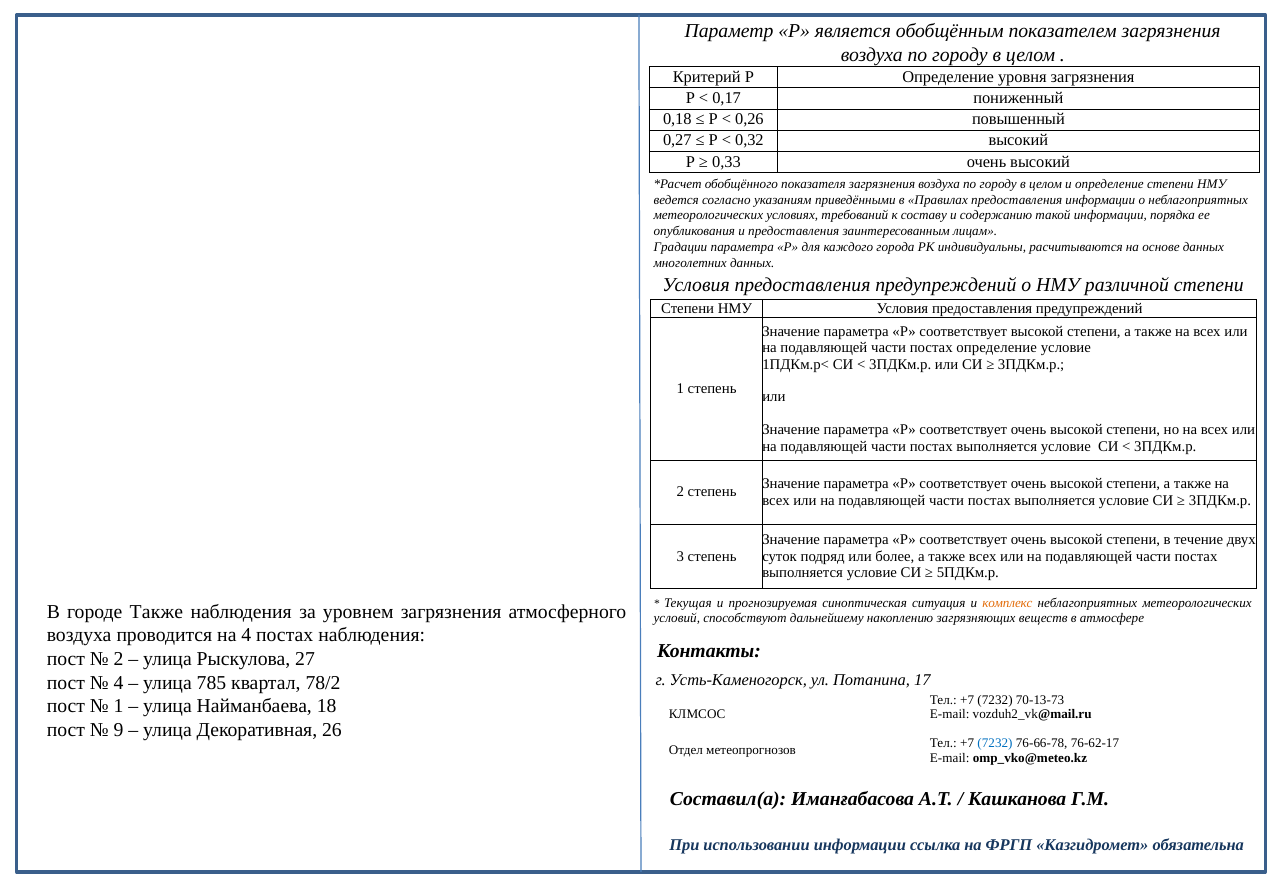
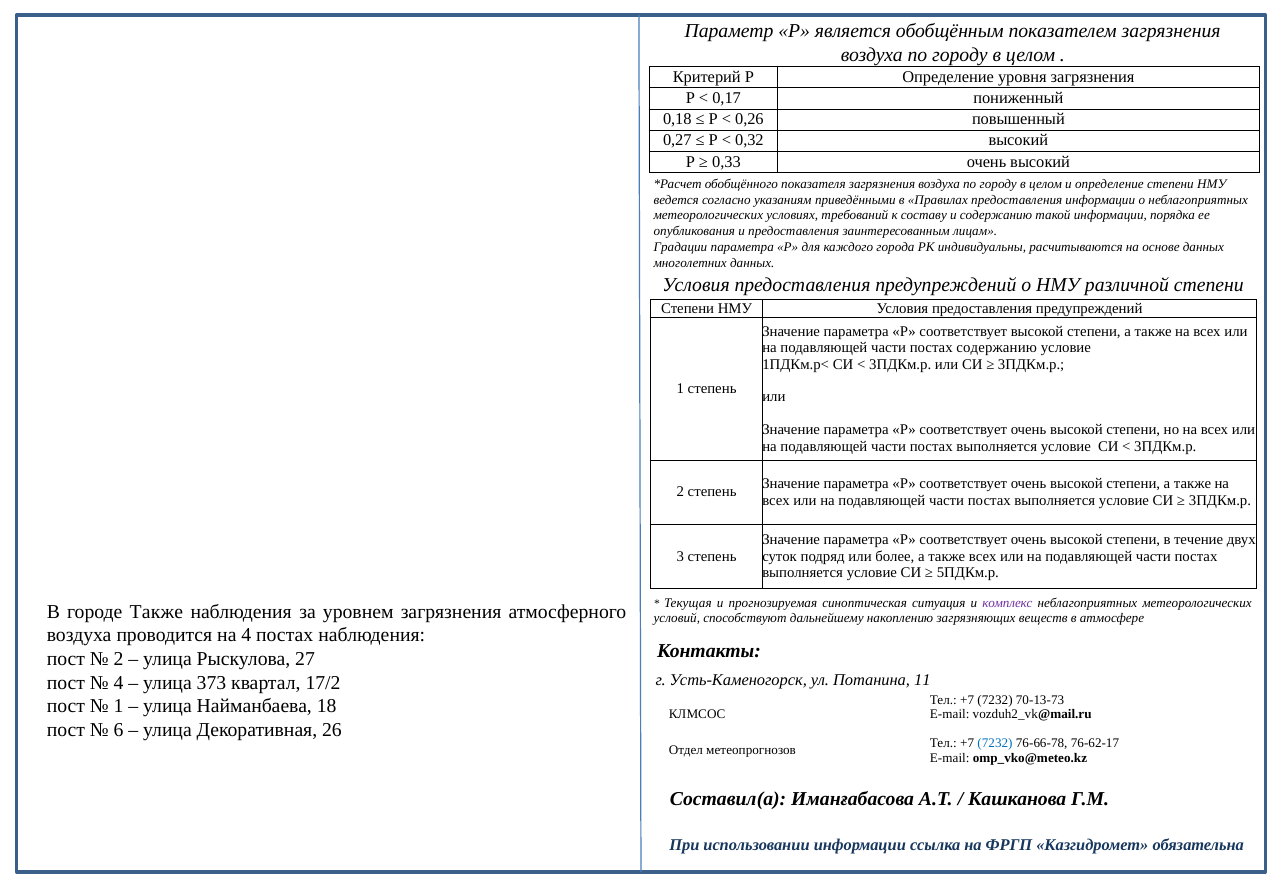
постах определение: определение -> содержанию (997, 348)
комплекс colour: orange -> purple (1007, 603)
17: 17 -> 11 (922, 680)
785: 785 -> 373 (211, 683)
78/2: 78/2 -> 17/2 (323, 683)
9: 9 -> 6 (119, 730)
